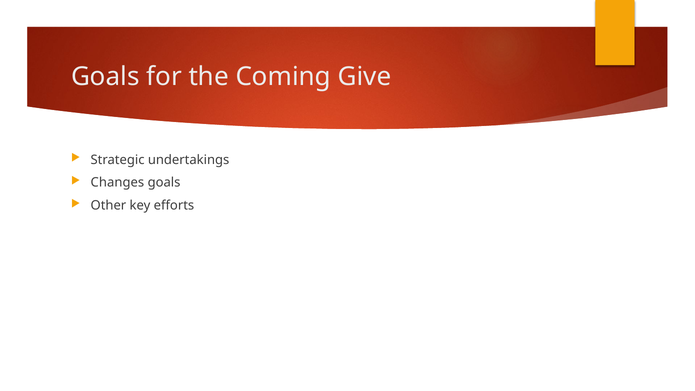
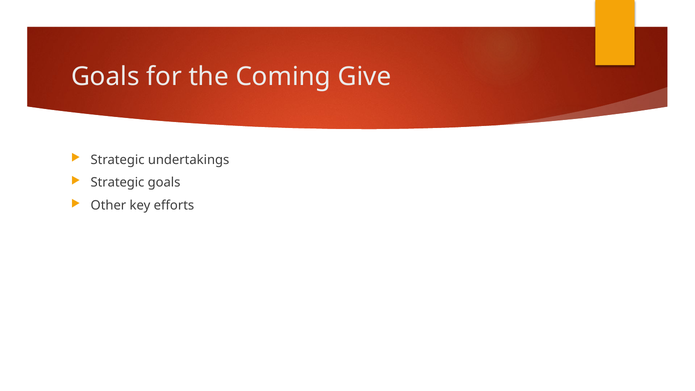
Changes: Changes -> Strategic (117, 183)
